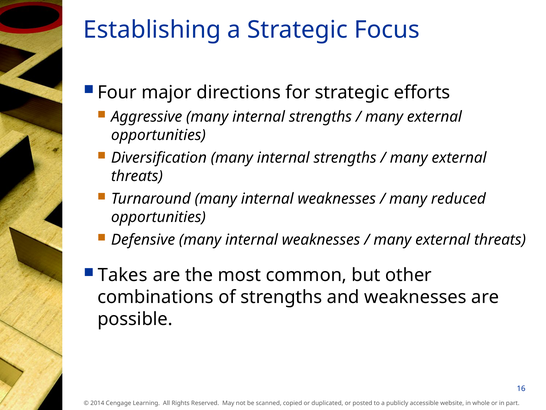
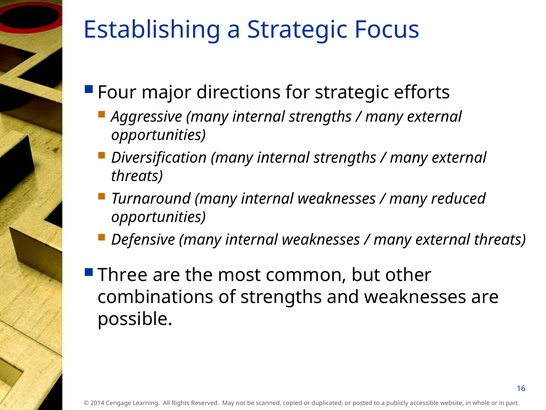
Takes: Takes -> Three (123, 275)
